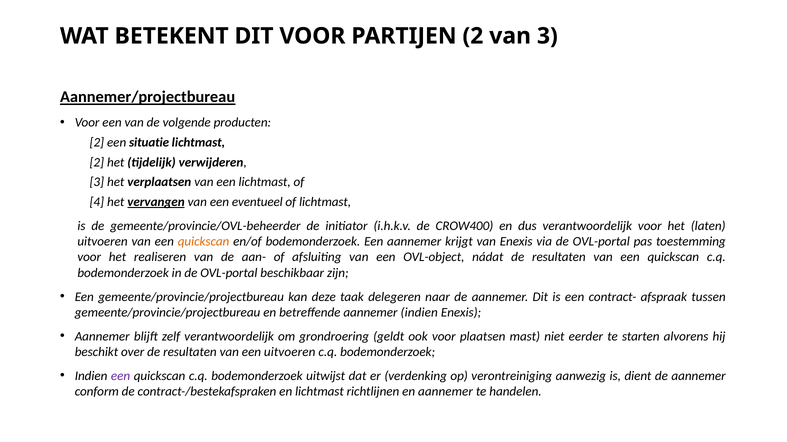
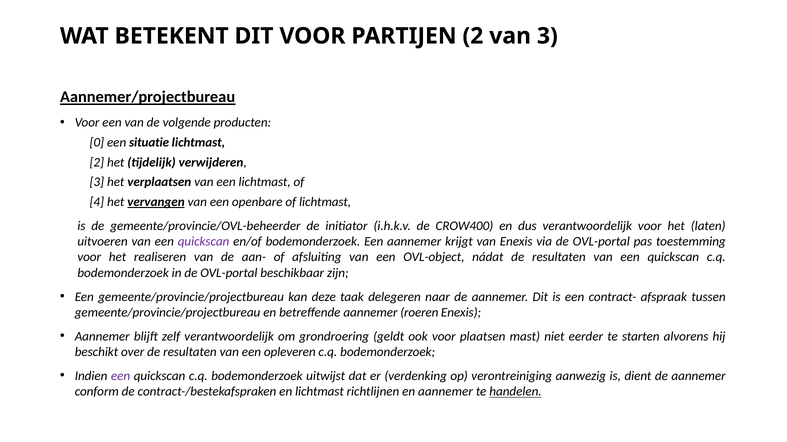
2: 2 -> 0 (97, 143)
eventueel: eventueel -> openbare (257, 202)
quickscan colour: orange -> purple (204, 242)
aannemer indien: indien -> roeren (419, 313)
een uitvoeren: uitvoeren -> opleveren (290, 353)
handelen underline: none -> present (515, 392)
